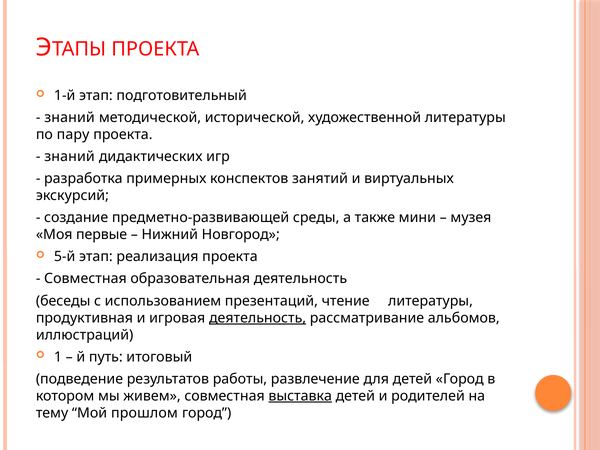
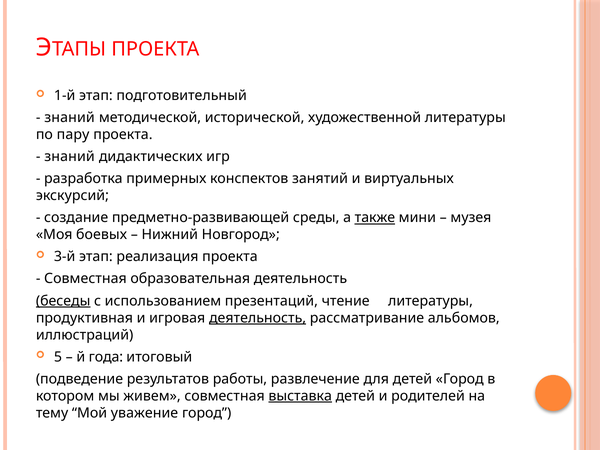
также underline: none -> present (375, 218)
первые: первые -> боевых (102, 235)
5-й: 5-й -> 3-й (65, 257)
беседы underline: none -> present (63, 301)
1: 1 -> 5 (58, 357)
путь: путь -> года (106, 357)
прошлом: прошлом -> уважение (145, 413)
